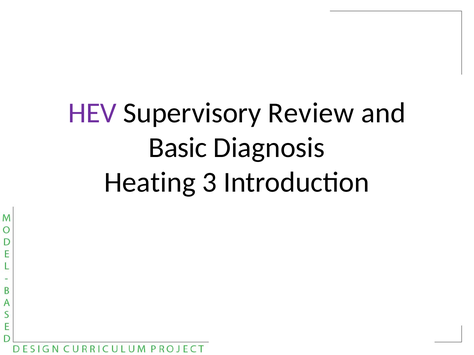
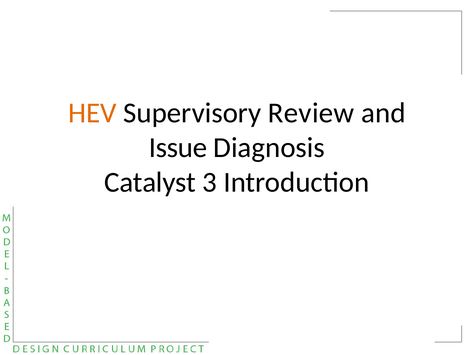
HEV colour: purple -> orange (92, 113)
Basic: Basic -> Issue (178, 148)
Heating: Heating -> Catalyst (150, 183)
